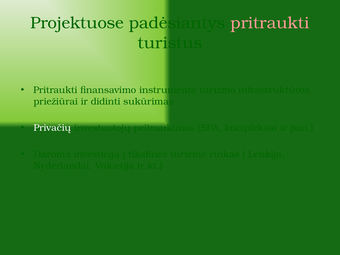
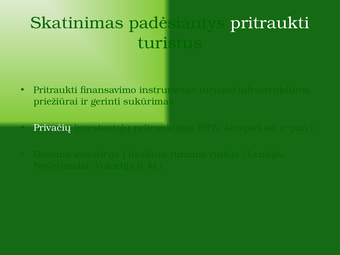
Projektuose: Projektuose -> Skatinimas (77, 23)
pritraukti colour: pink -> white (270, 23)
didinti: didinti -> gerinti (106, 101)
